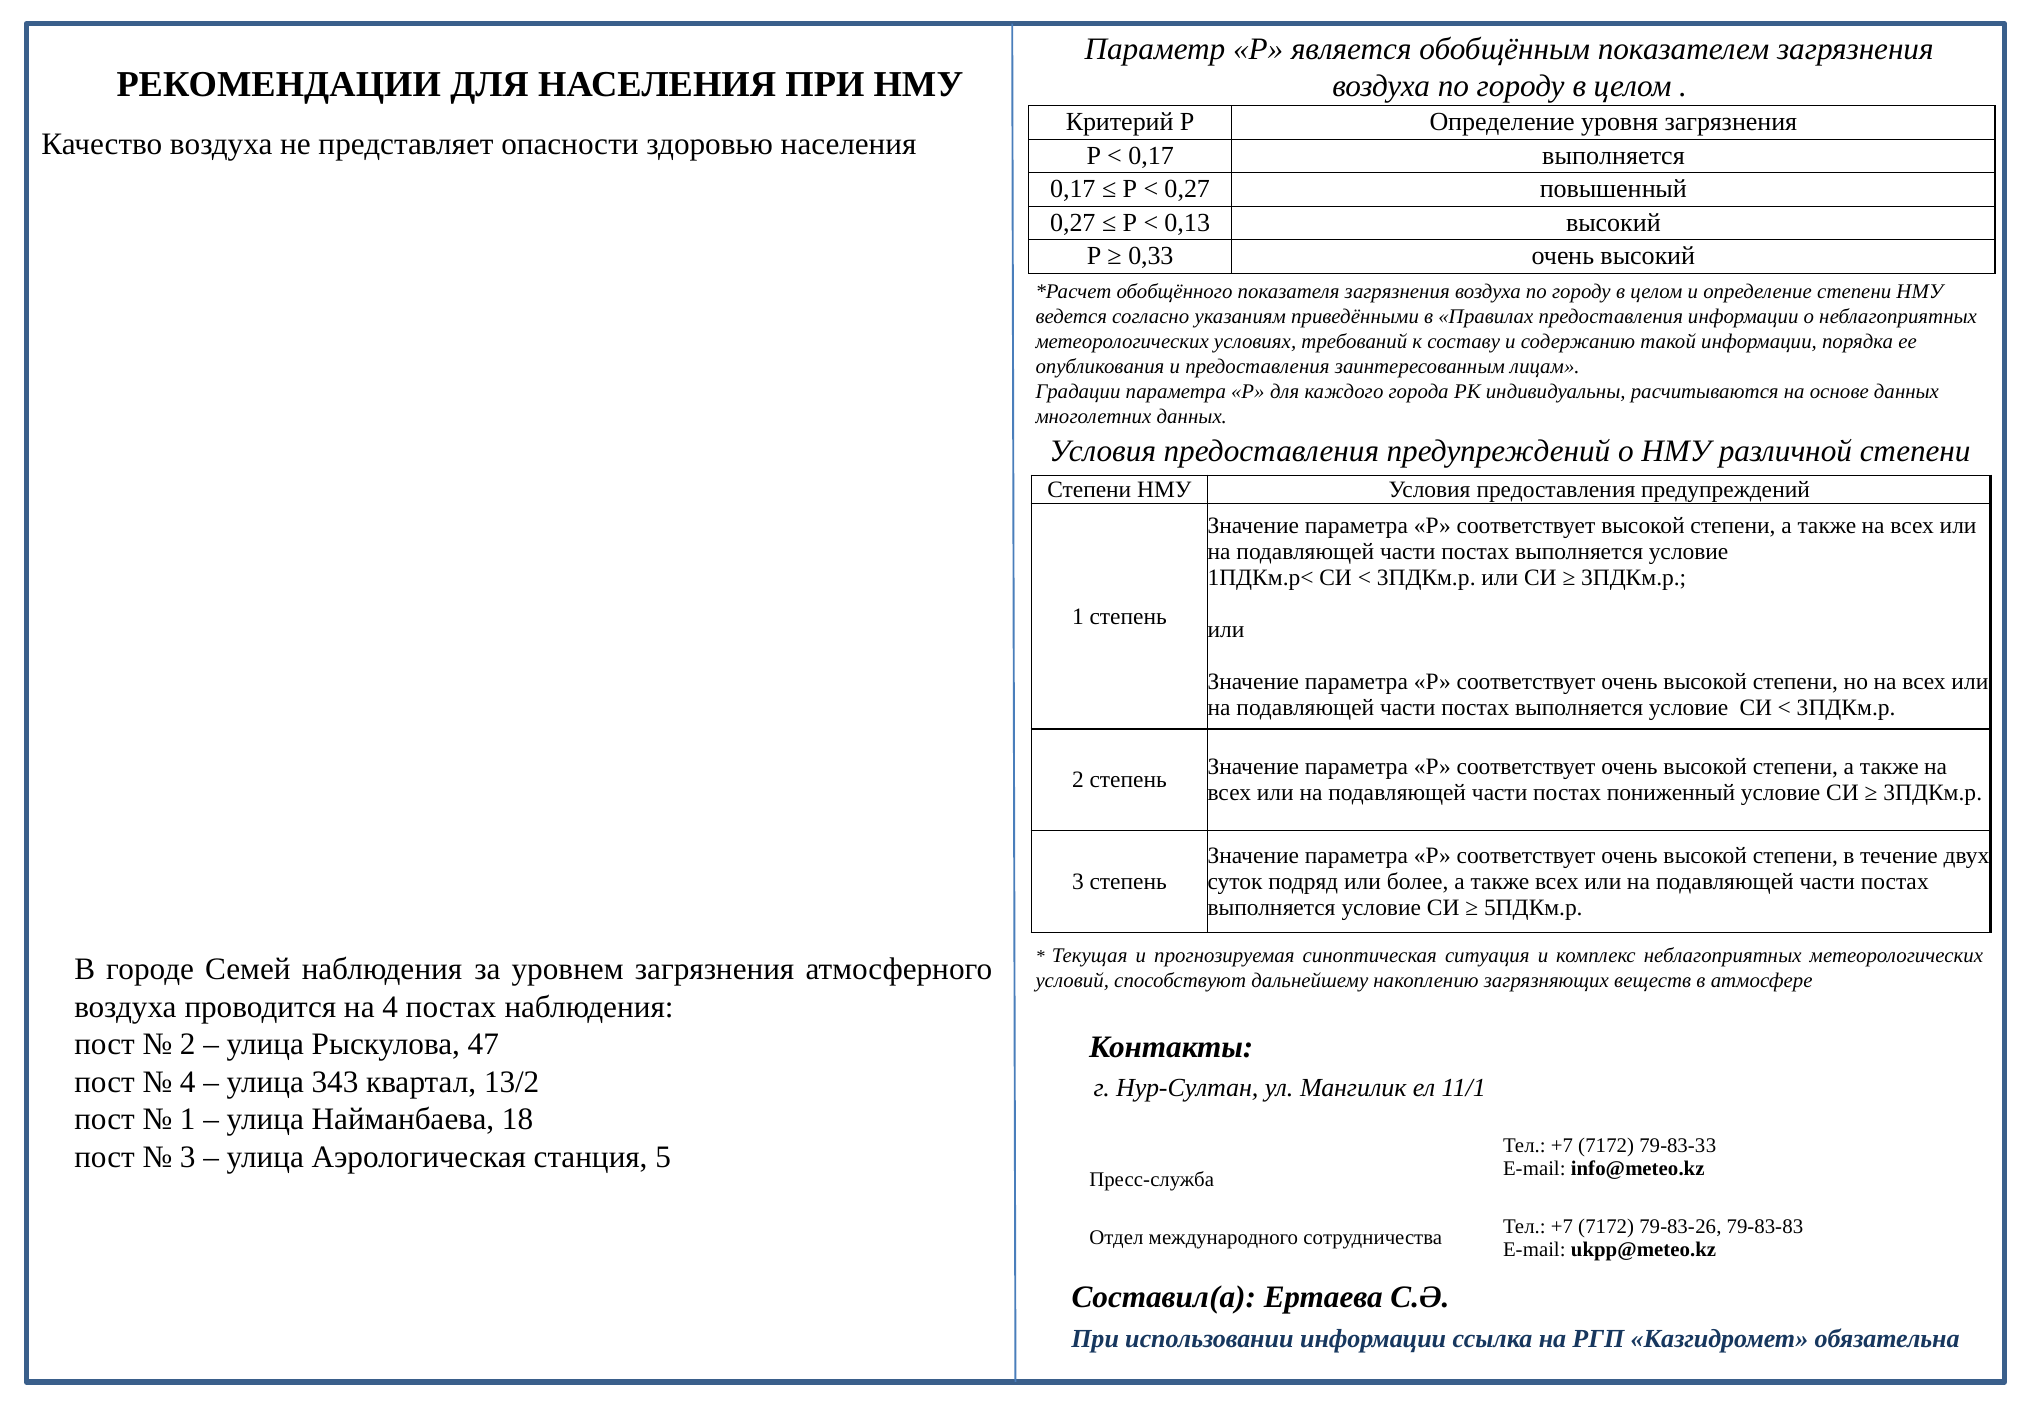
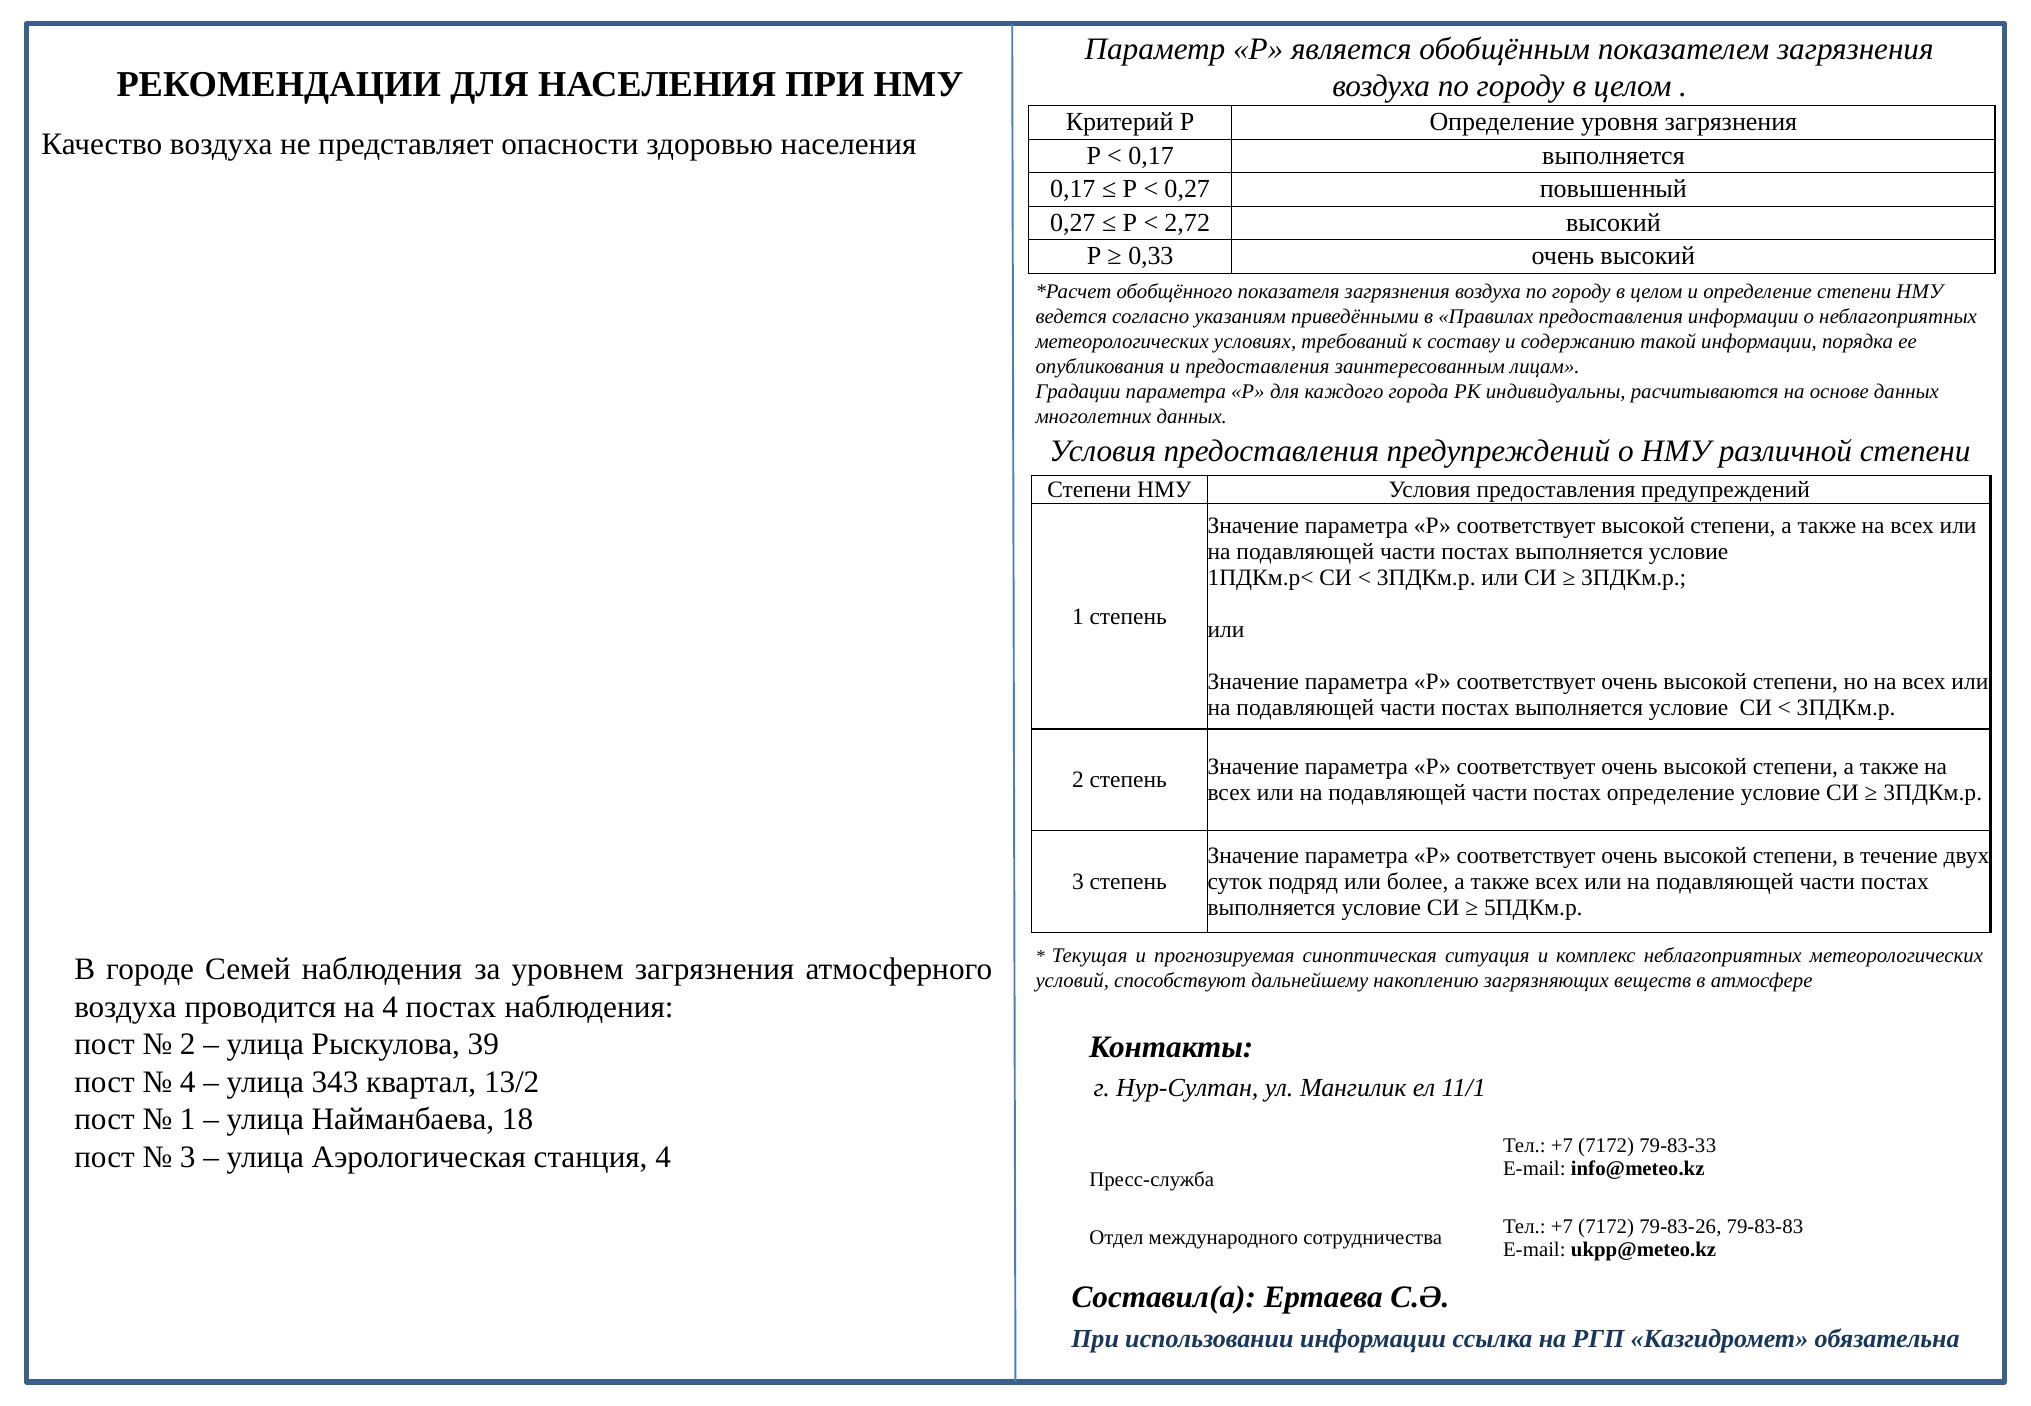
0,13: 0,13 -> 2,72 (1187, 223)
постах пониженный: пониженный -> определение (1671, 793)
47: 47 -> 39 (483, 1045)
станция 5: 5 -> 4 (663, 1157)
